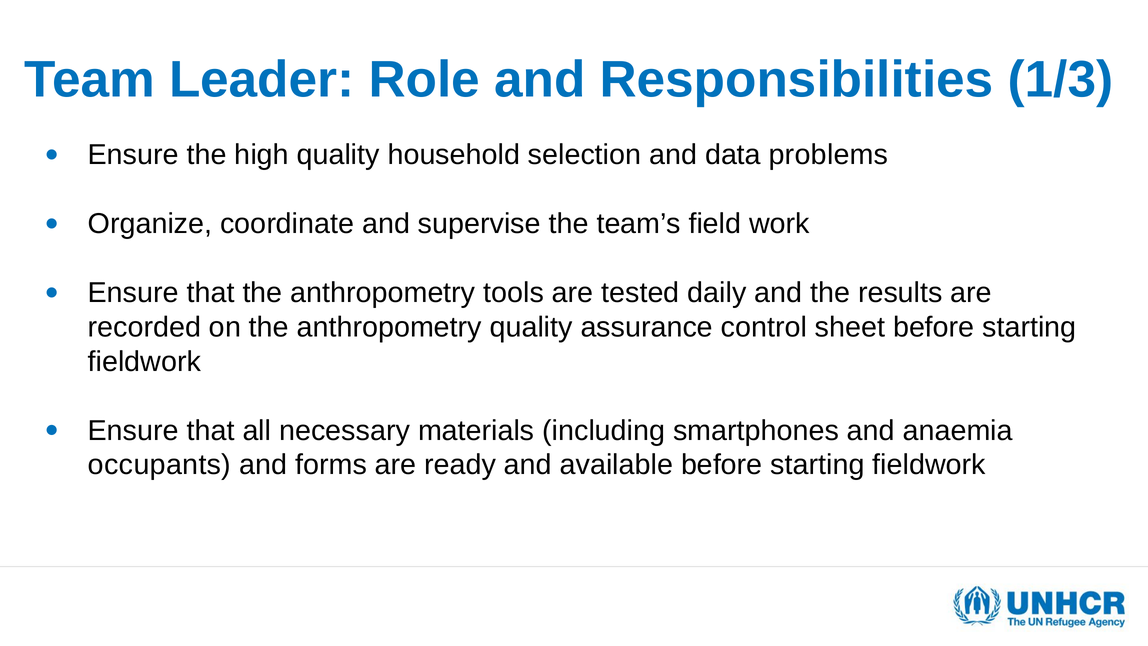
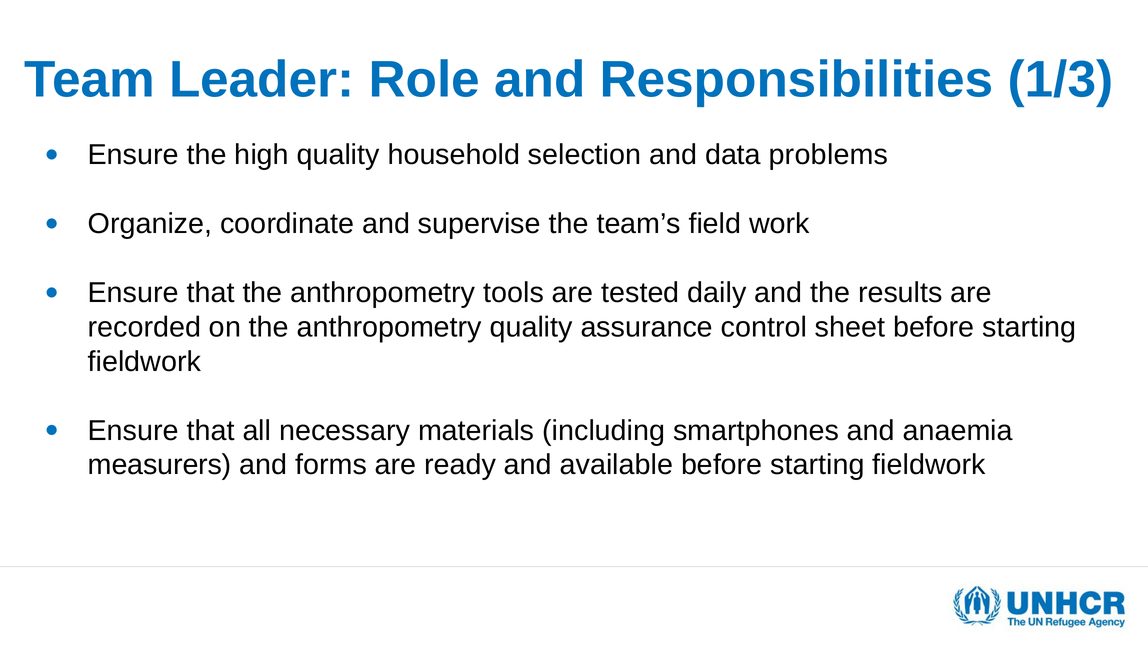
occupants: occupants -> measurers (160, 465)
